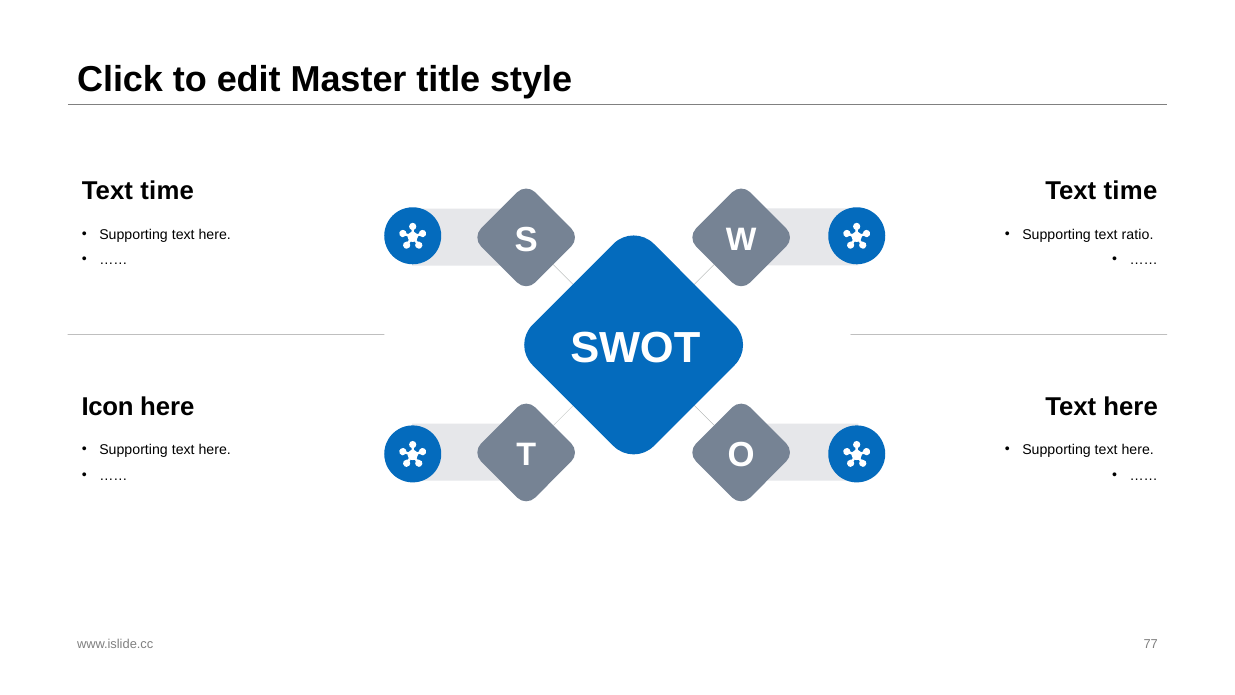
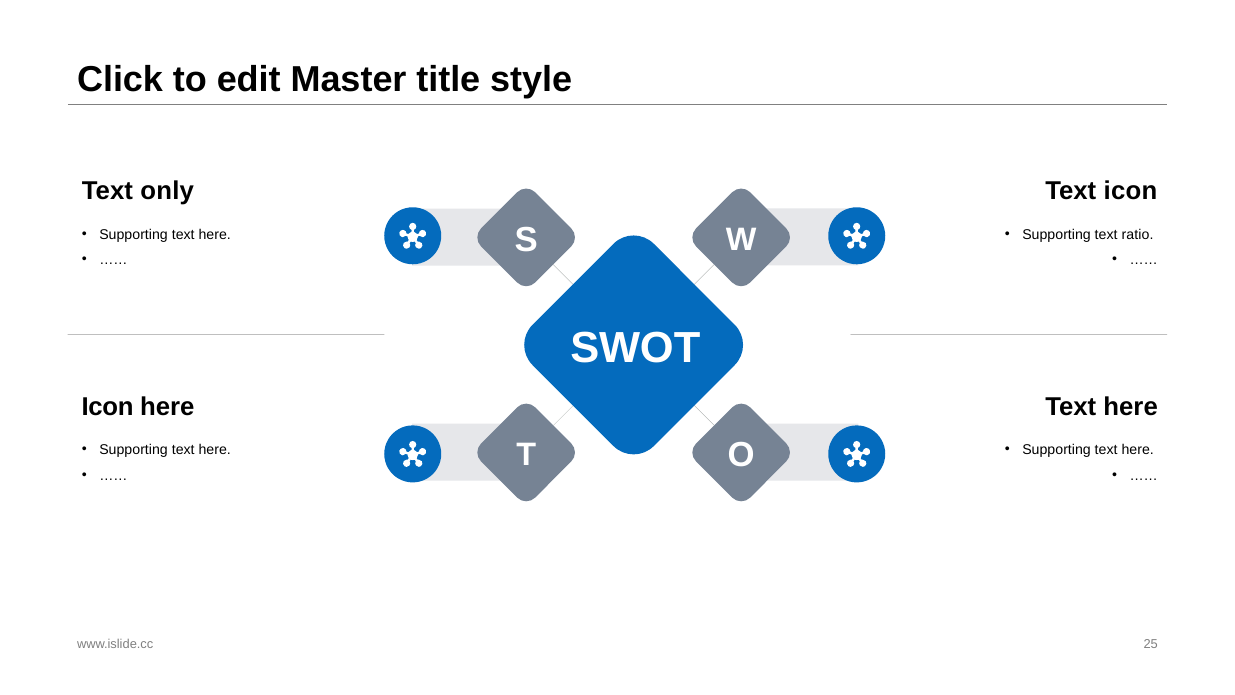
time: time -> only (167, 191)
time: time -> icon (1131, 191)
77: 77 -> 25 (1151, 643)
